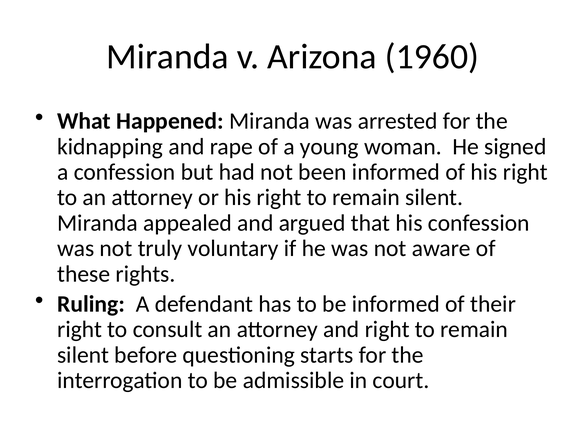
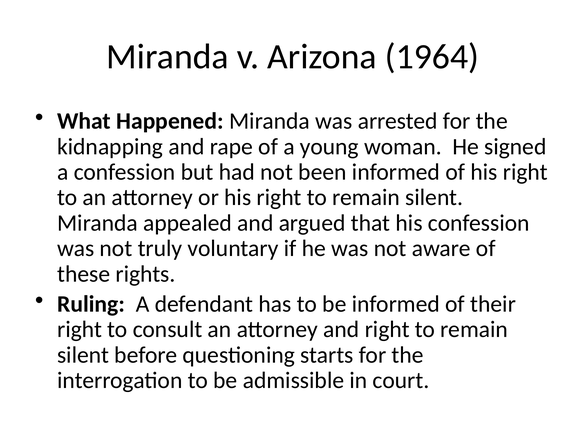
1960: 1960 -> 1964 (432, 57)
